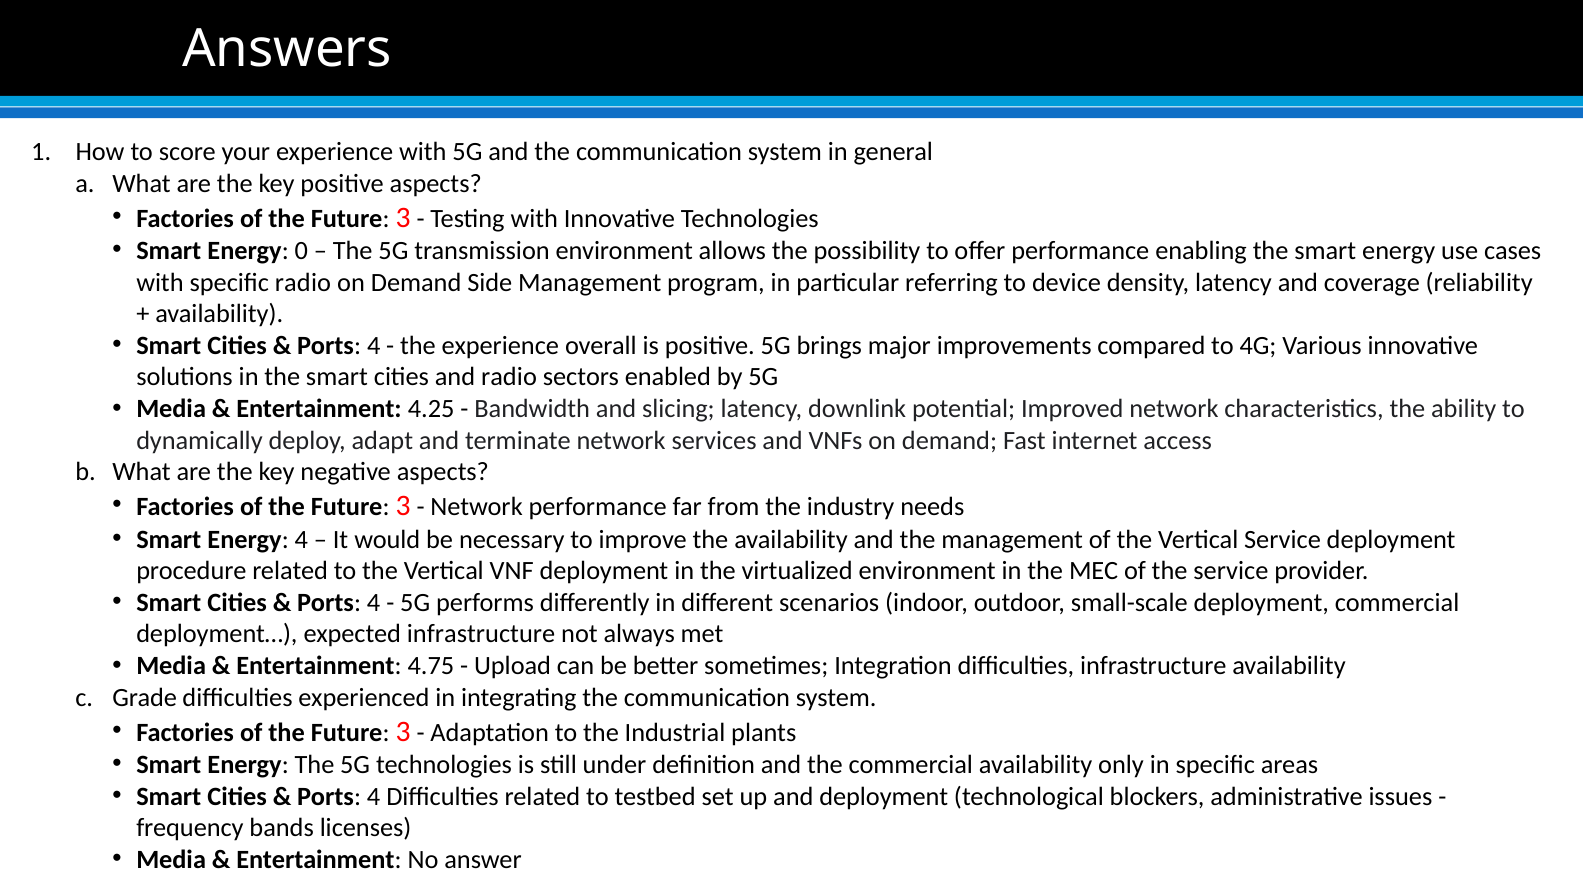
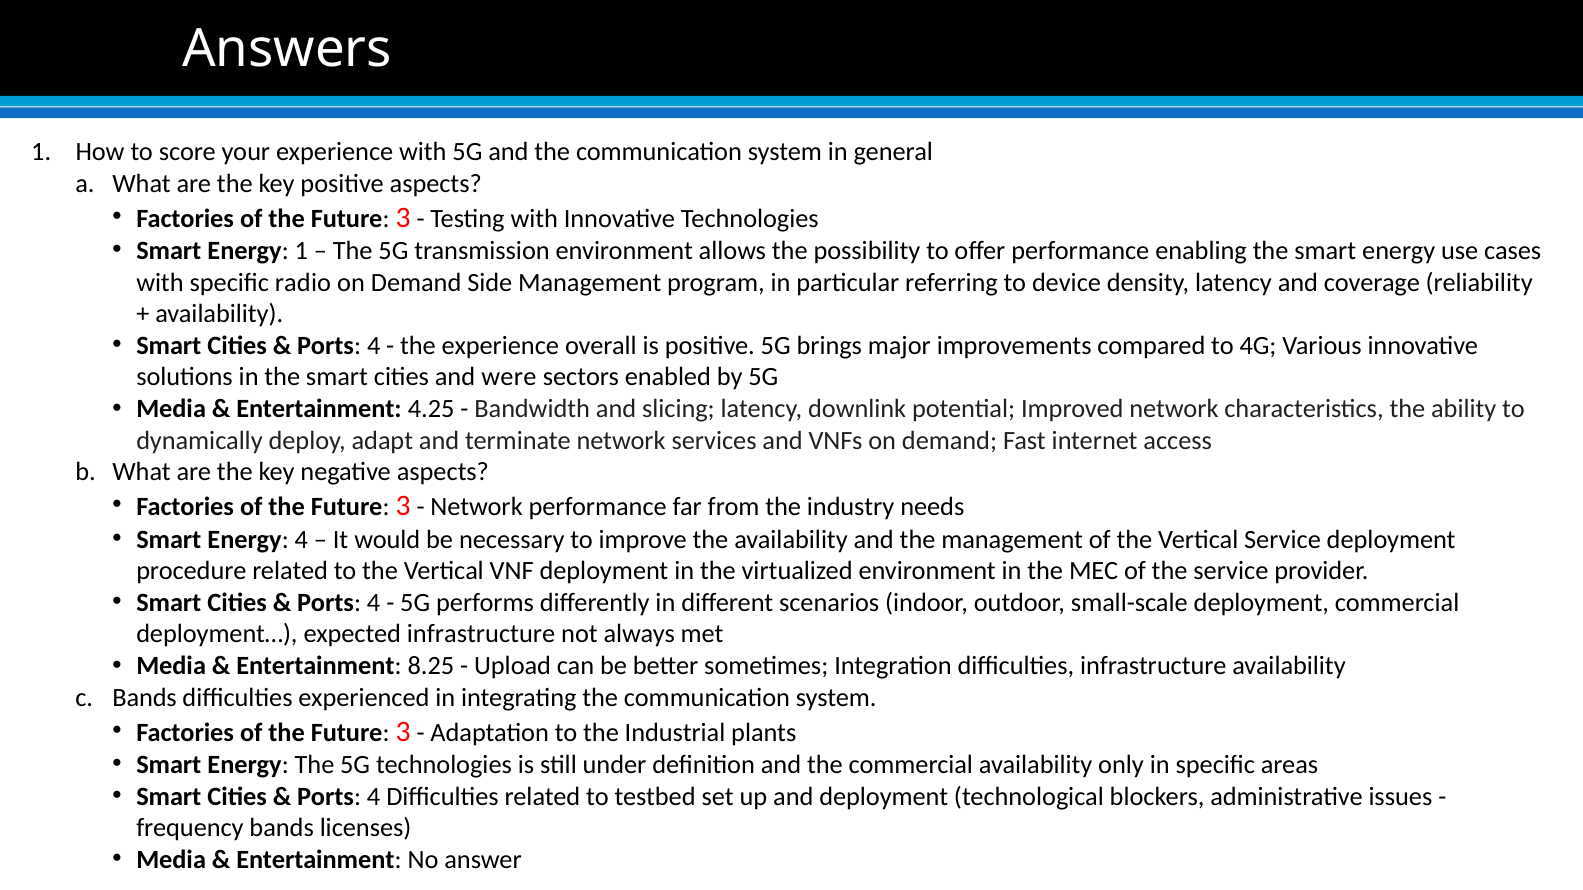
Energy 0: 0 -> 1 (301, 251)
and radio: radio -> were (509, 377)
4.75: 4.75 -> 8.25 (431, 666)
Grade: Grade -> Bands (145, 698)
